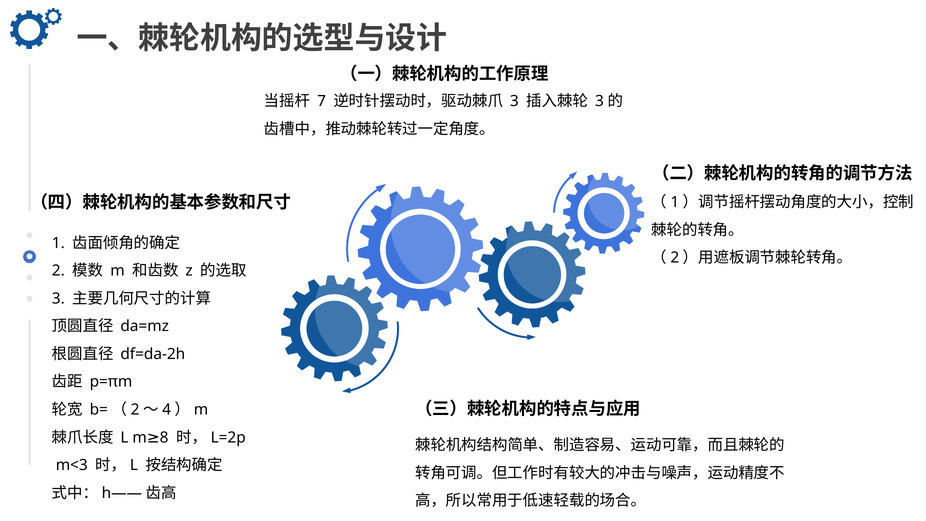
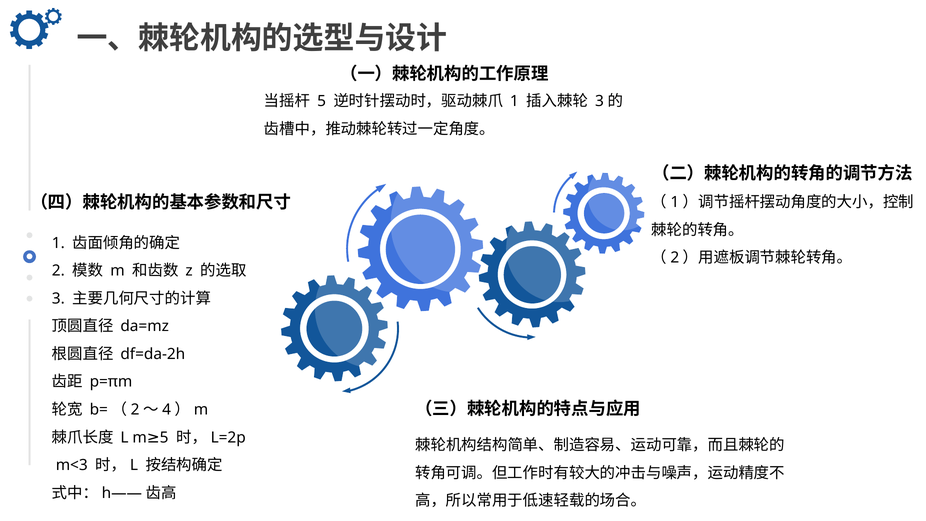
7: 7 -> 5 (322, 101)
3: 3 -> 1 (514, 101)
m 8: 8 -> 5 (164, 437)
